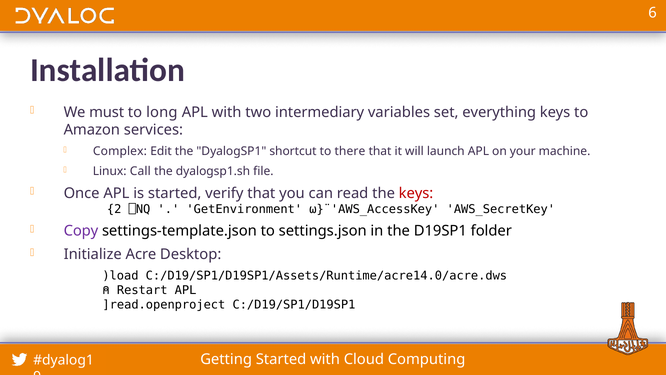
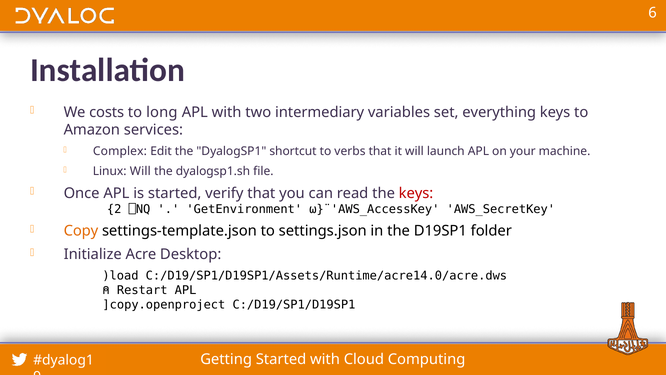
must: must -> costs (107, 112)
there: there -> verbs (350, 151)
Linux Call: Call -> Will (140, 171)
Copy colour: purple -> orange (81, 231)
]read.openproject: ]read.openproject -> ]copy.openproject (164, 305)
